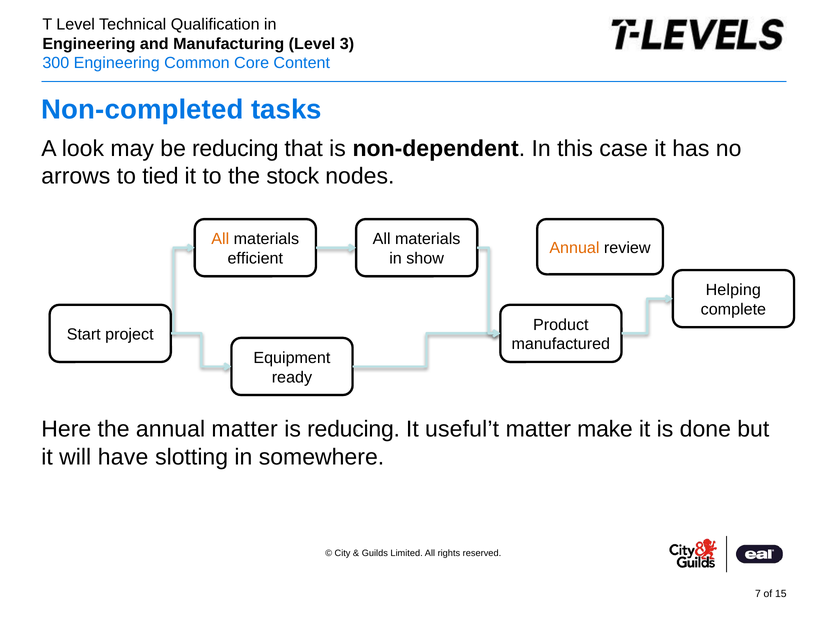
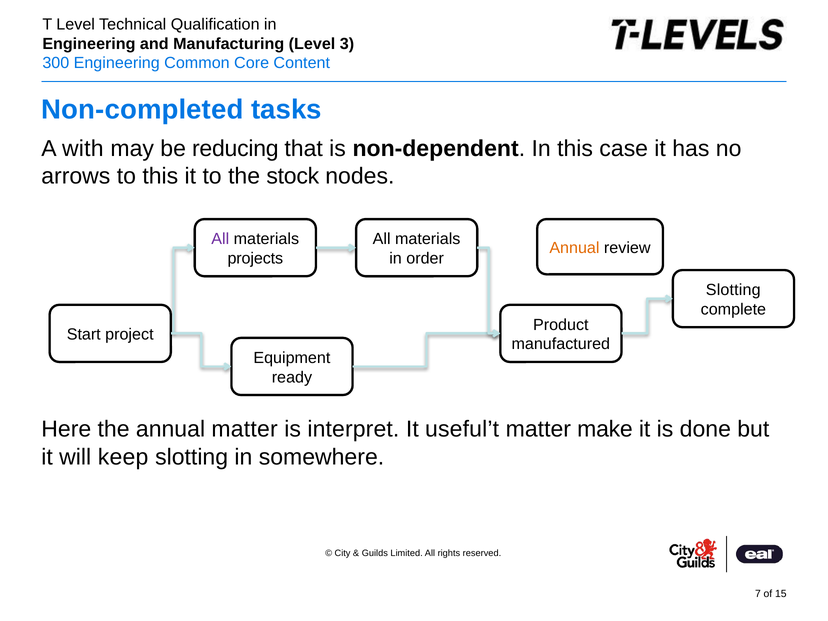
look: look -> with (83, 149)
to tied: tied -> this (160, 176)
All colour: orange -> purple (220, 239)
efficient: efficient -> projects (255, 258)
show: show -> order (425, 258)
Helping: Helping -> Slotting (733, 290)
is reducing: reducing -> interpret (353, 429)
have: have -> keep (123, 457)
